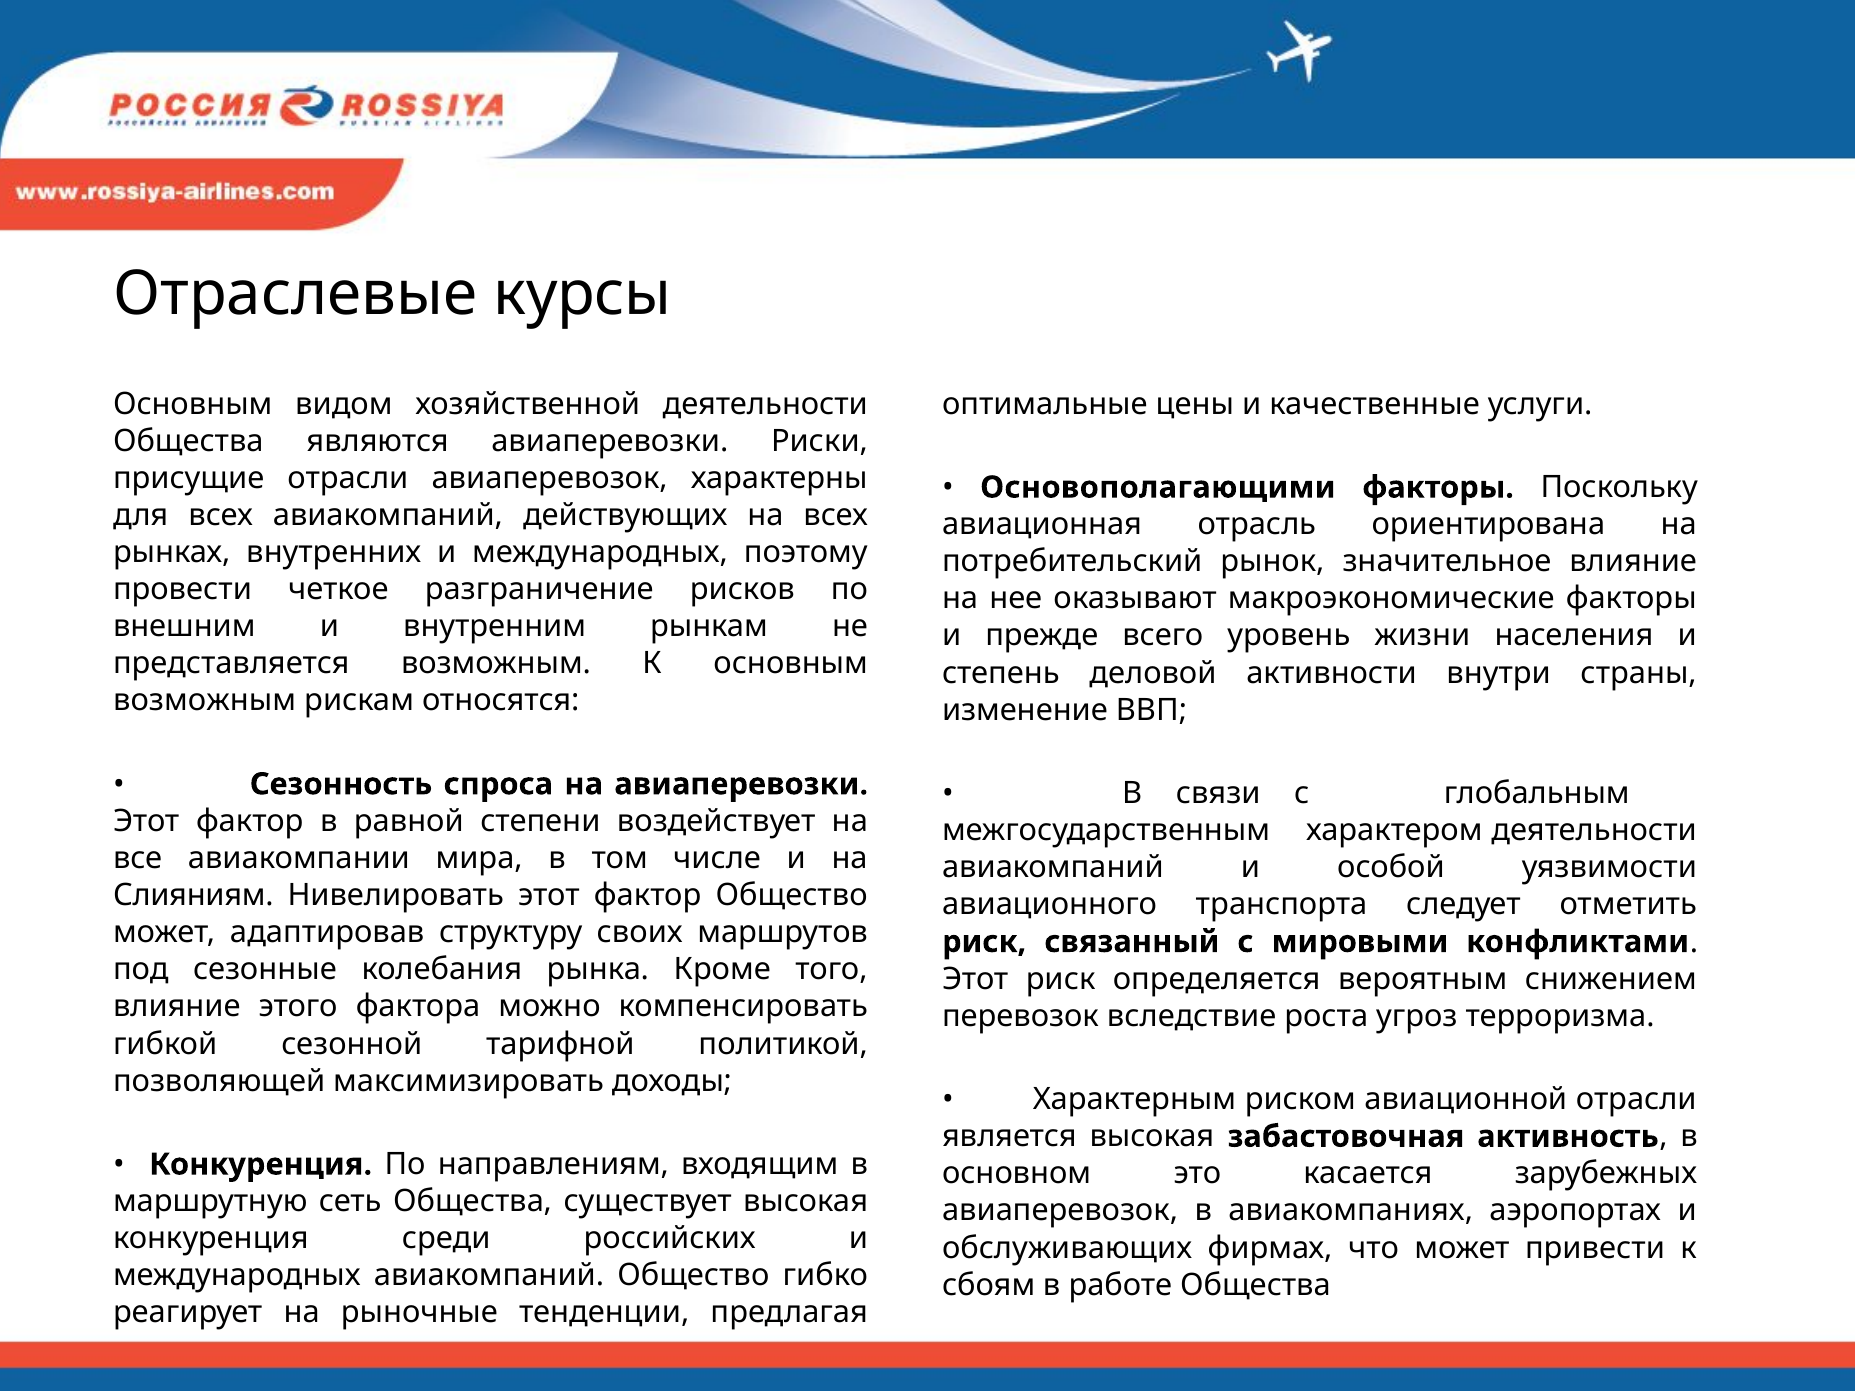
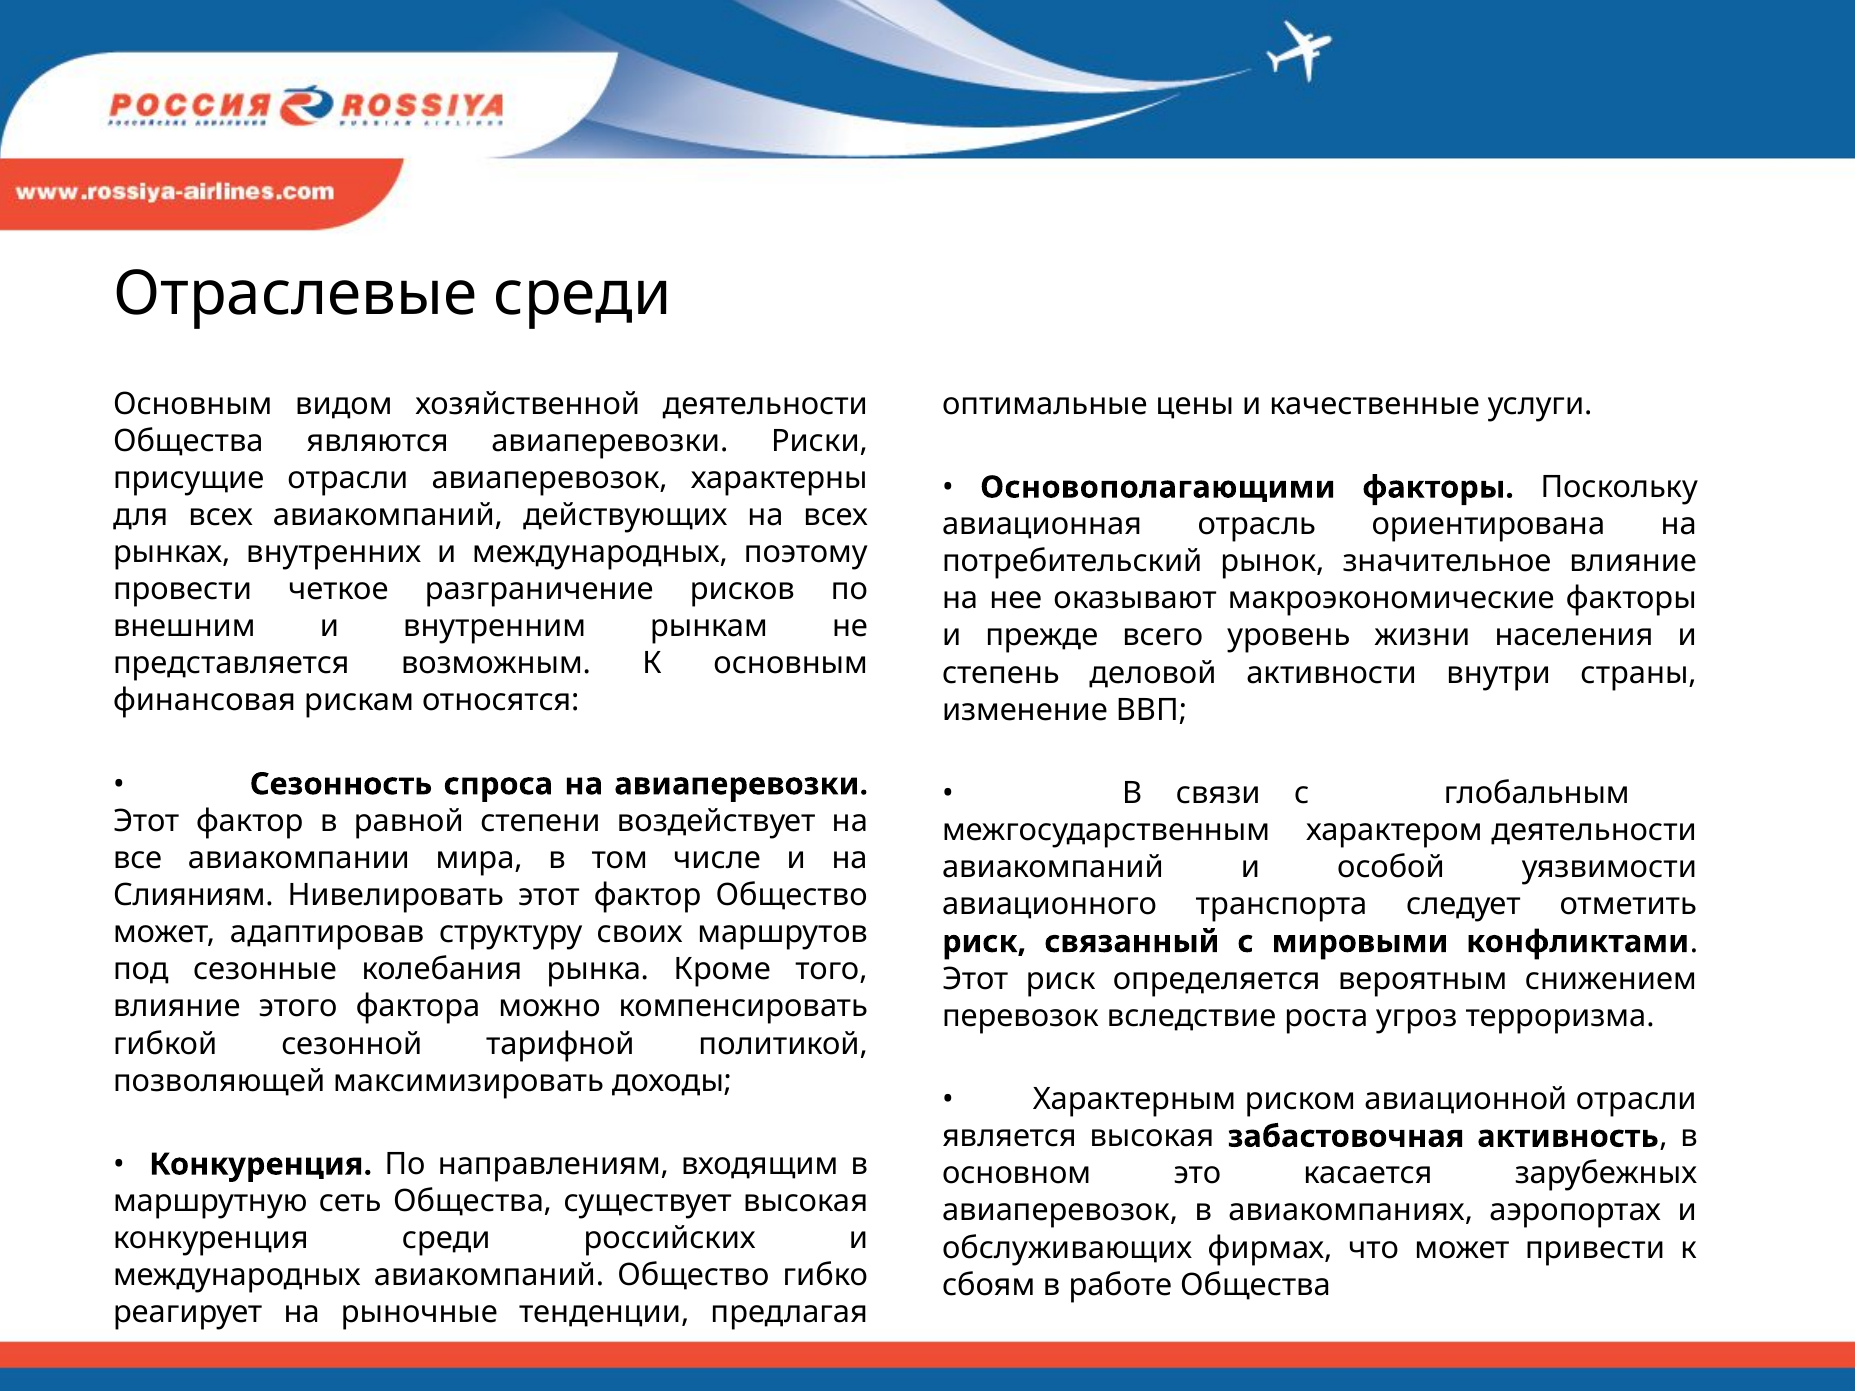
Отраслевые курсы: курсы -> среди (583, 294)
возможным: возможным -> финансовая (205, 701)
